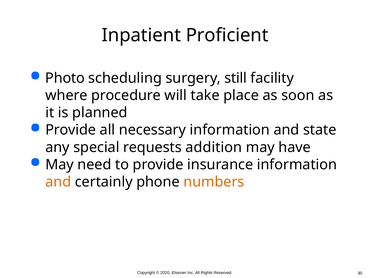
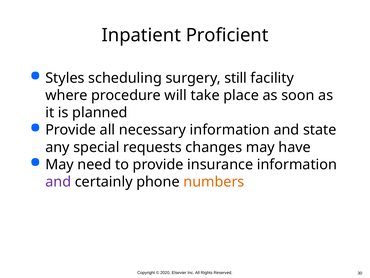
Photo: Photo -> Styles (65, 78)
addition: addition -> changes (214, 147)
and colour: orange -> purple (58, 182)
